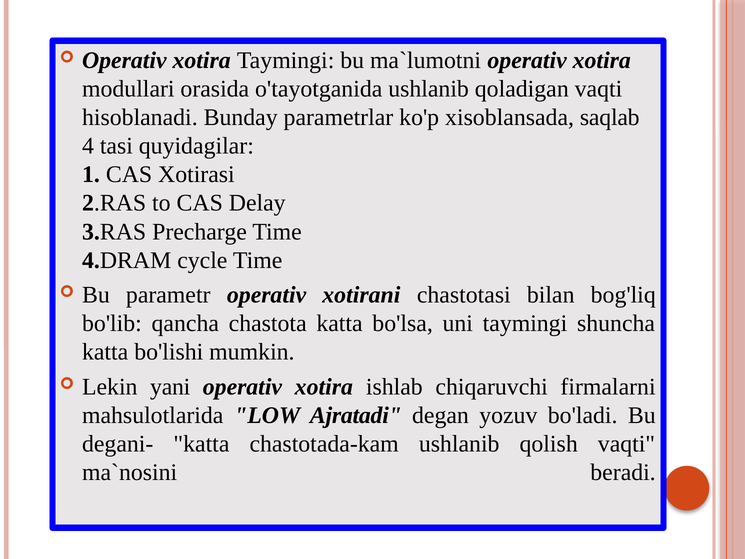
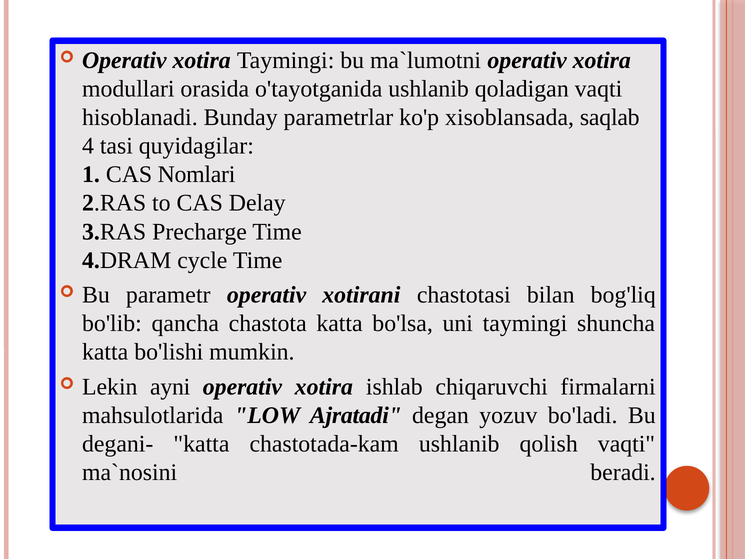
Xotirasi: Xotirasi -> Nomlari (197, 174)
yani: yani -> ayni (170, 387)
